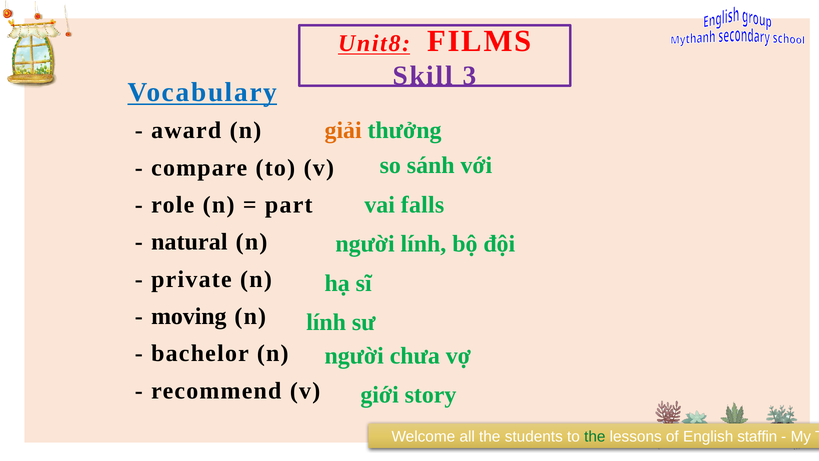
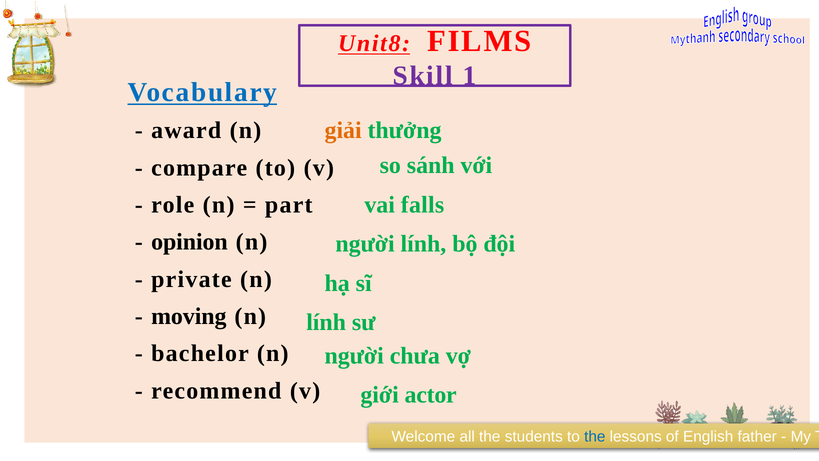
3: 3 -> 1 (470, 76)
natural: natural -> opinion (189, 242)
story: story -> actor (431, 395)
the colour: green -> blue (595, 436)
staffin: staffin -> father (757, 436)
